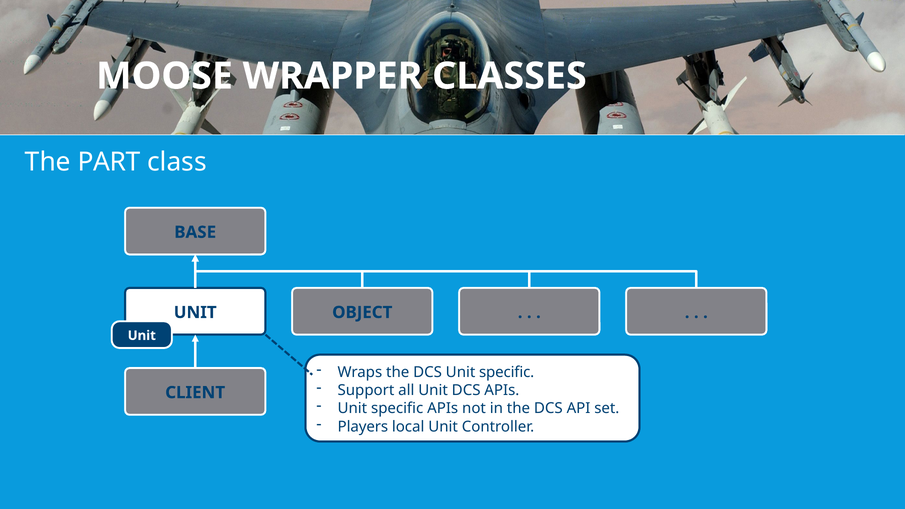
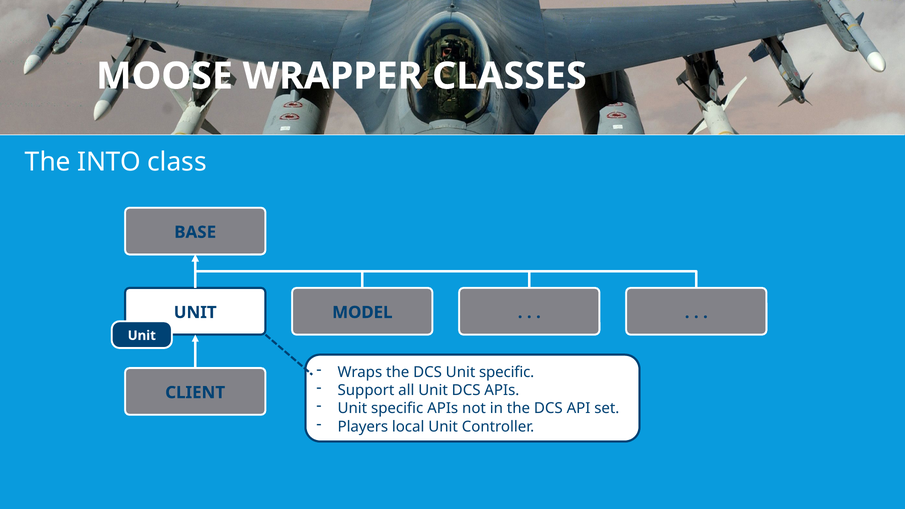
PART: PART -> INTO (109, 162)
OBJECT: OBJECT -> MODEL (362, 312)
